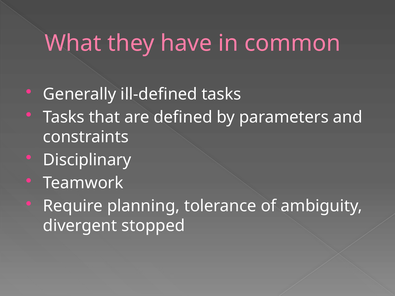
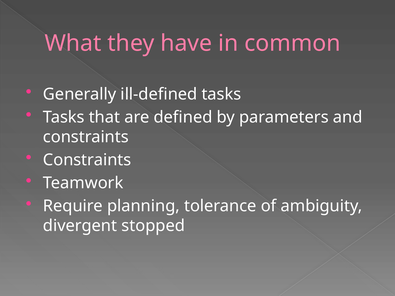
Disciplinary: Disciplinary -> Constraints (87, 160)
